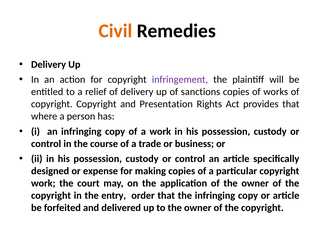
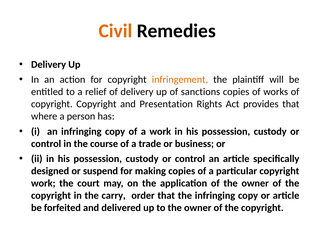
infringement colour: purple -> orange (180, 79)
expense: expense -> suspend (100, 171)
entry: entry -> carry (114, 195)
